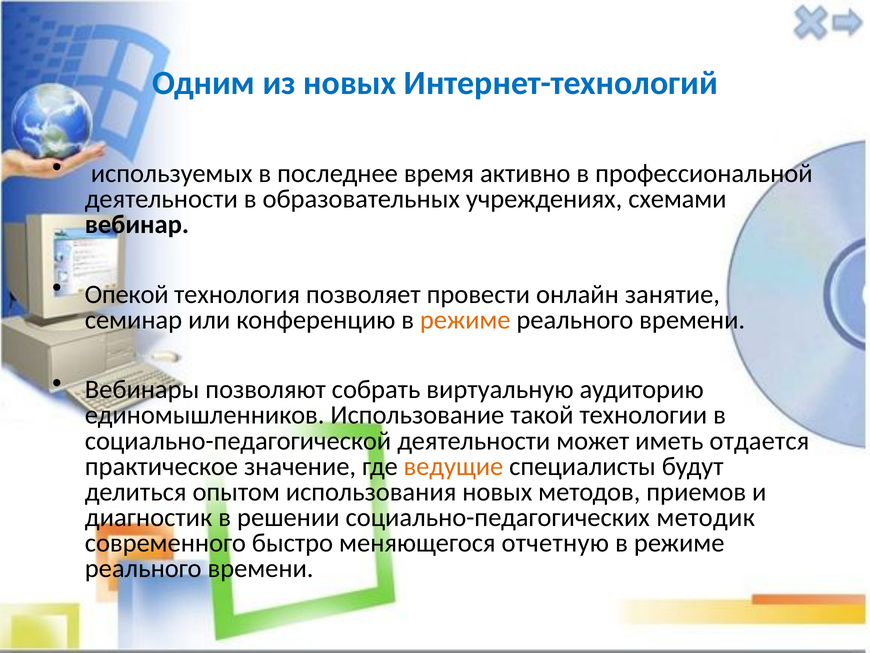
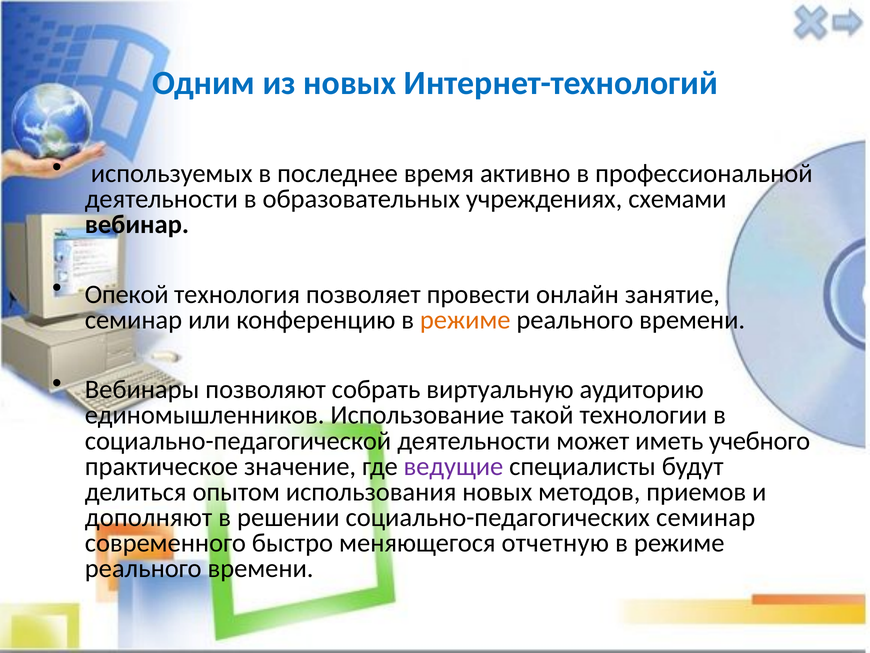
отдается: отдается -> учебного (760, 440)
ведущие colour: orange -> purple (453, 466)
диагностик: диагностик -> дополняют (149, 517)
социально-педагогических методик: методик -> семинар (706, 517)
